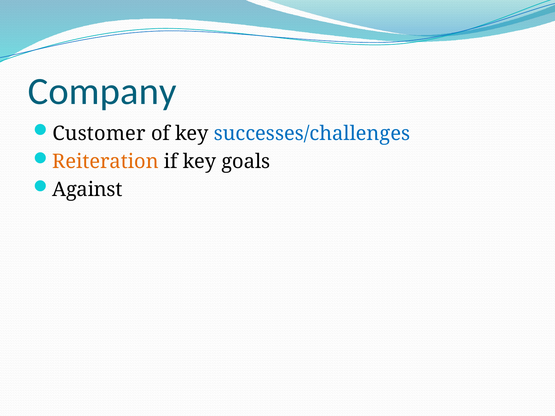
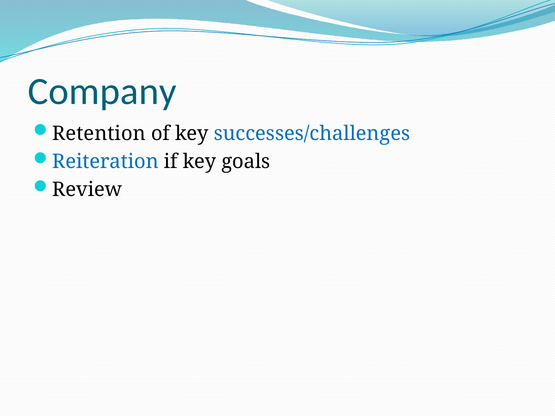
Customer: Customer -> Retention (99, 134)
Reiteration colour: orange -> blue (105, 162)
Against: Against -> Review (87, 190)
